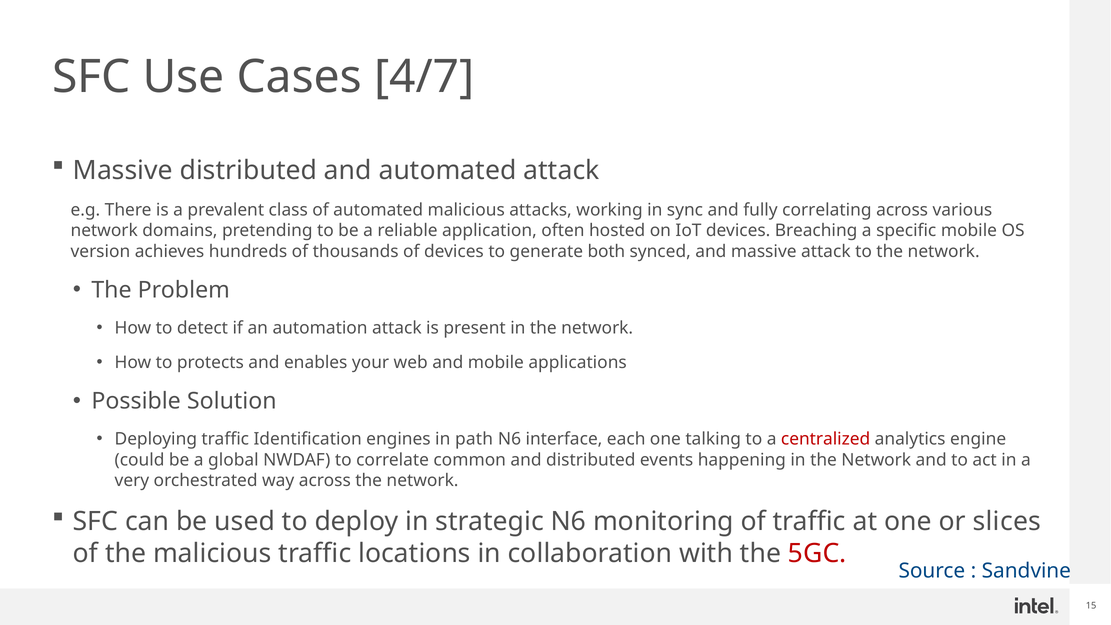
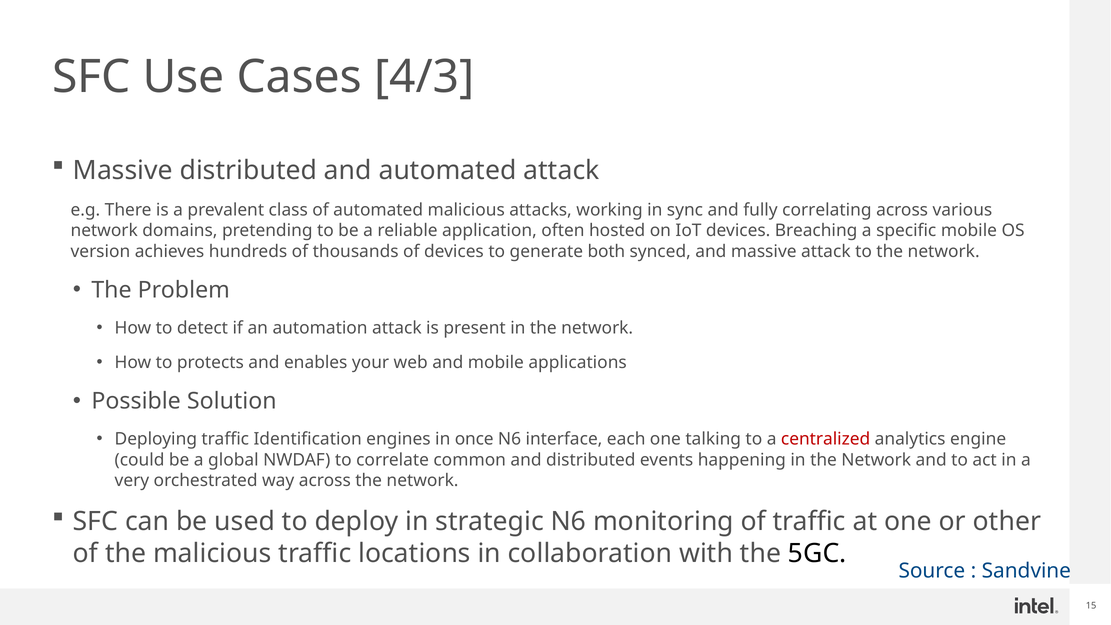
4/7: 4/7 -> 4/3 (424, 77)
path: path -> once (474, 439)
slices: slices -> other (1007, 522)
5GC colour: red -> black (817, 553)
